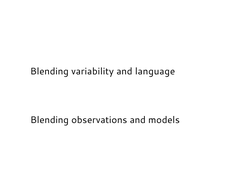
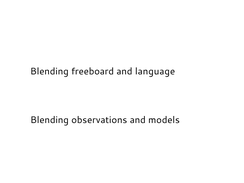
variability: variability -> freeboard (93, 71)
